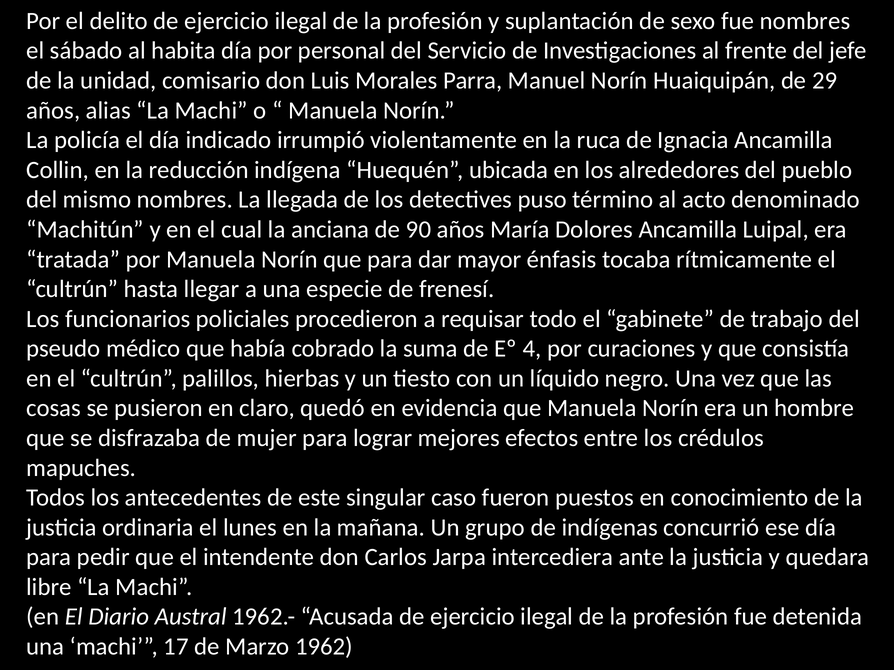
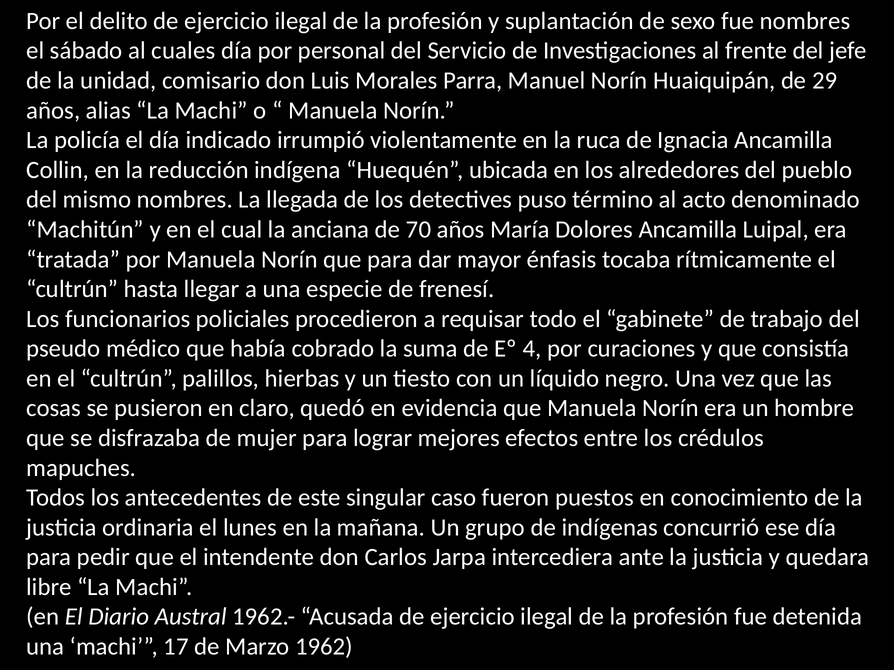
habita: habita -> cuales (183, 51)
90: 90 -> 70 (418, 230)
